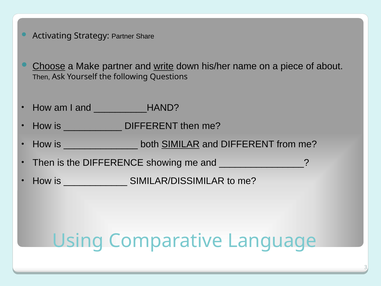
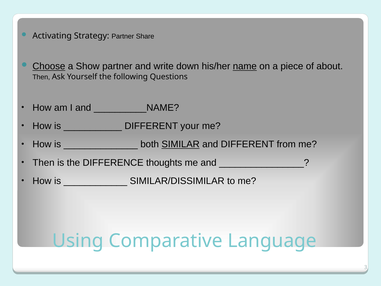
Make: Make -> Show (88, 66)
write underline: present -> none (164, 66)
name underline: none -> present (245, 66)
__________HAND: __________HAND -> __________NAME (136, 108)
DIFFERENT then: then -> your (190, 126)
showing: showing -> thoughts (164, 163)
